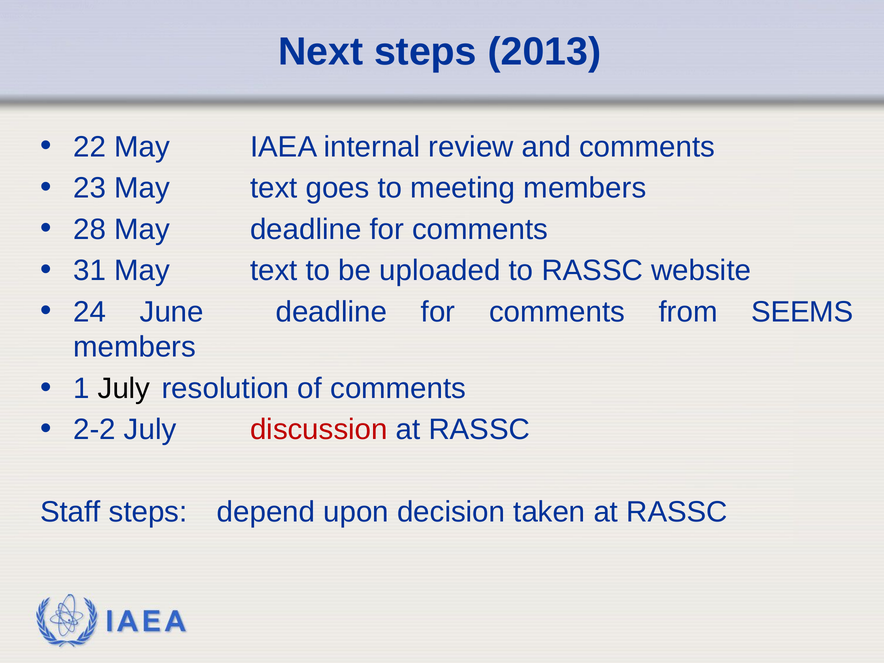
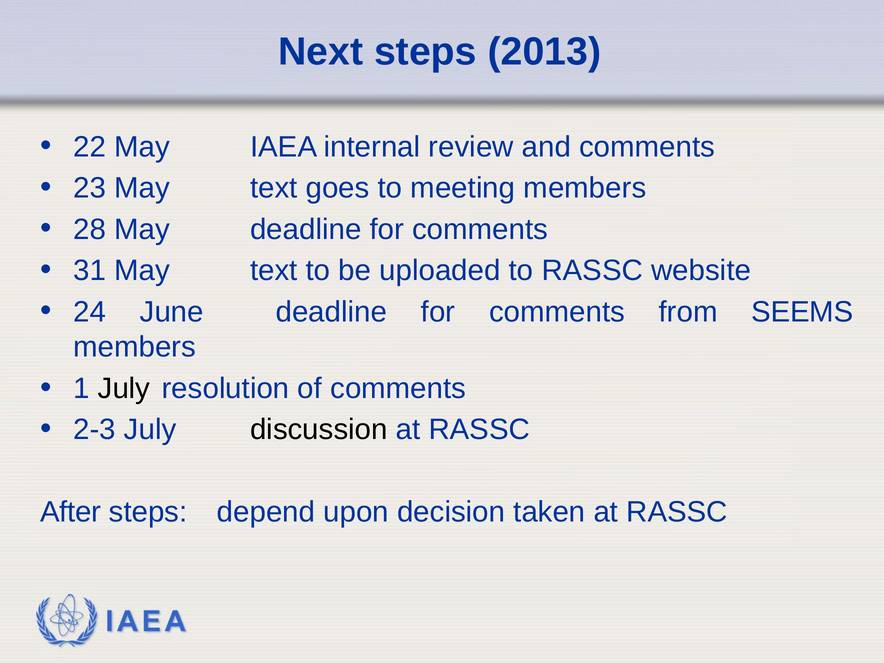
2-2: 2-2 -> 2-3 (95, 430)
discussion colour: red -> black (319, 430)
Staff: Staff -> After (71, 512)
